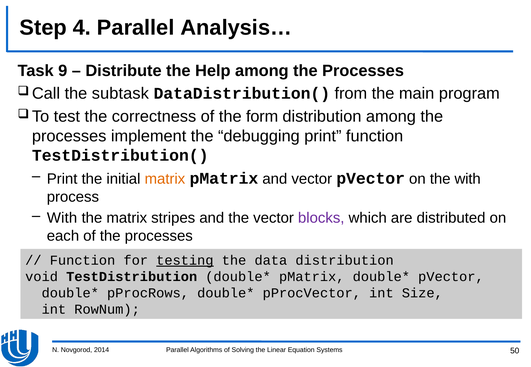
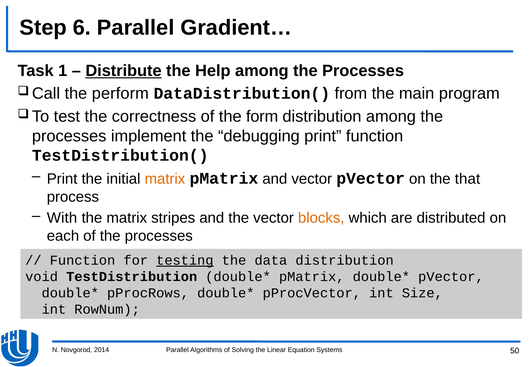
4: 4 -> 6 (82, 28)
Analysis…: Analysis… -> Gradient… (236, 28)
9: 9 -> 1 (63, 71)
Distribute underline: none -> present (124, 71)
subtask: subtask -> perform (120, 94)
the with: with -> that (467, 179)
blocks colour: purple -> orange (321, 218)
